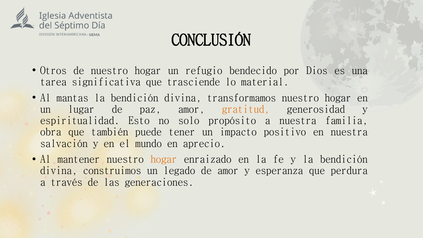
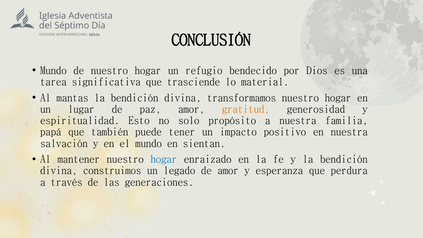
Otros: Otros -> Mundo (53, 71)
obra: obra -> papá (51, 132)
aprecio: aprecio -> sientan (204, 143)
hogar colour: orange -> blue (164, 159)
